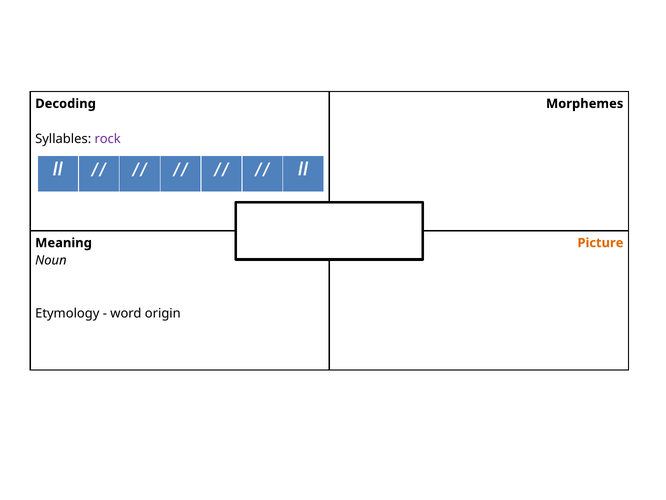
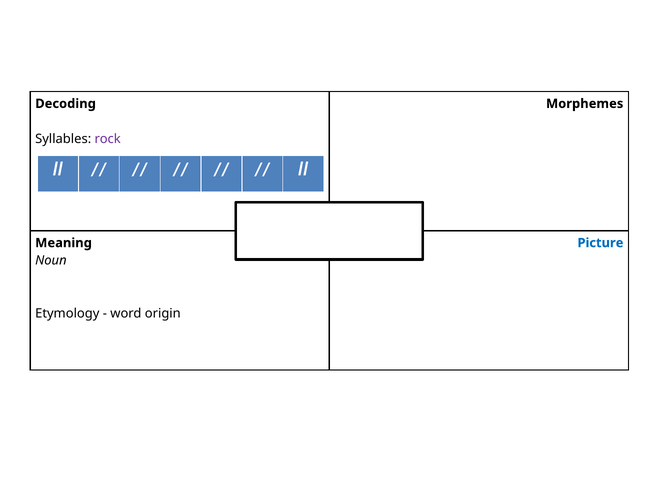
Picture colour: orange -> blue (600, 243)
